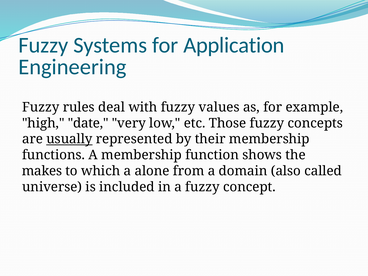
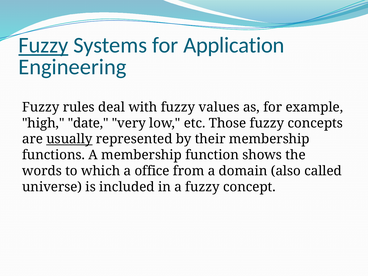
Fuzzy underline: none -> present (43, 45)
makes: makes -> words (42, 171)
alone: alone -> office (152, 171)
